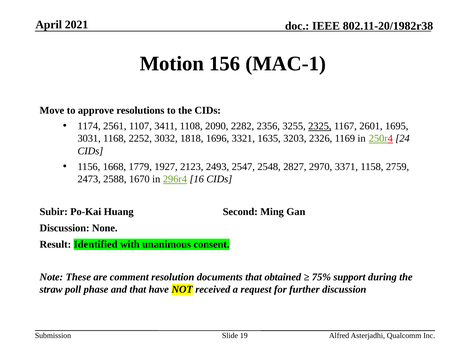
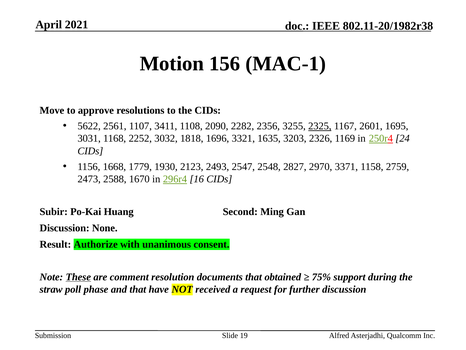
1174: 1174 -> 5622 (89, 126)
1927: 1927 -> 1930 (166, 166)
Identified: Identified -> Authorize (96, 244)
These underline: none -> present (78, 277)
